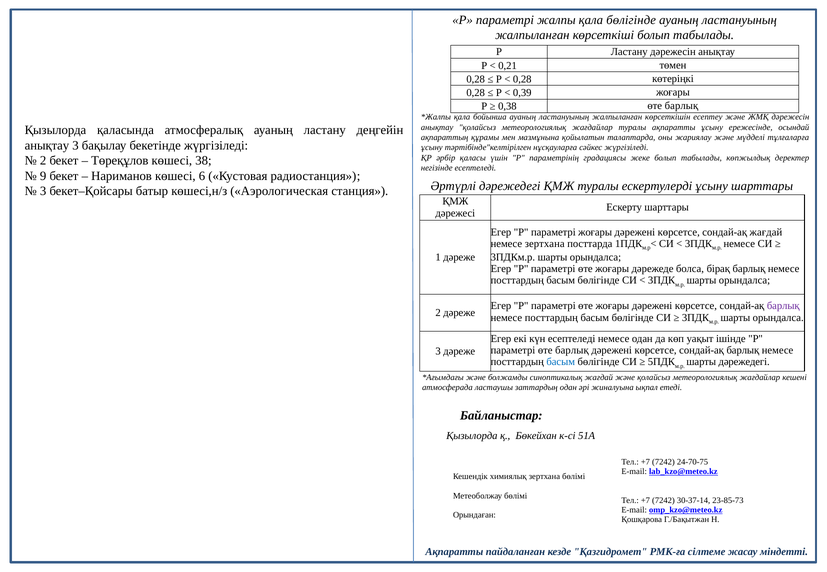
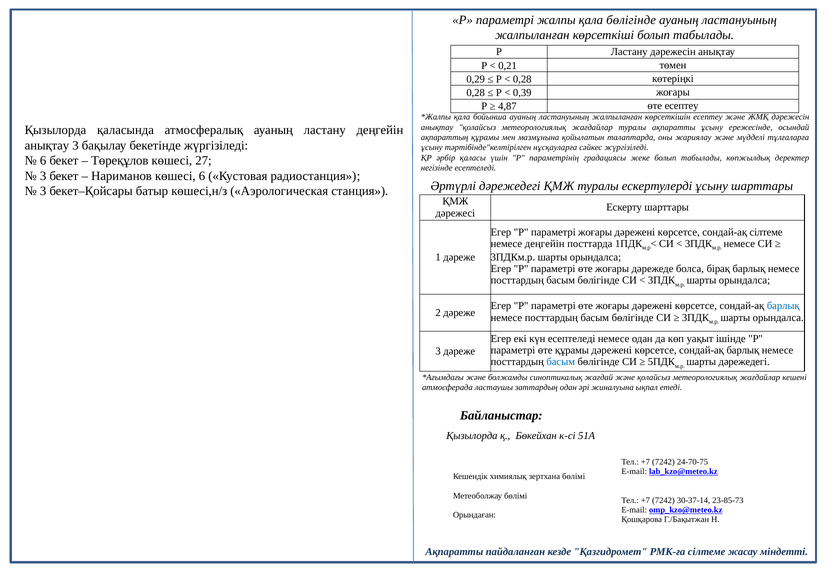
0,28: 0,28 -> 0,29 (476, 79)
0,38: 0,38 -> 4,87 (507, 106)
барлық: барлық -> есептеу (682, 106)
2: 2 -> 6 (43, 161)
38: 38 -> 27 (203, 161)
9: 9 -> 3 (43, 176)
сондай-ақ жағдай: жағдай -> сілтеме (766, 232)
немесе зертхана: зертхана -> деңгейін (545, 244)
барлық colour: purple -> blue (783, 306)
параметрі өте барлық: барлық -> құрамы (572, 351)
